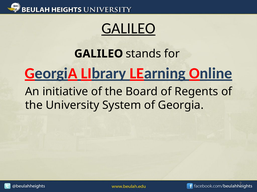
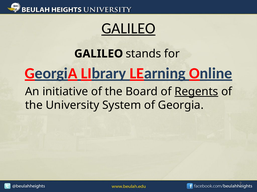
Regents underline: none -> present (196, 92)
